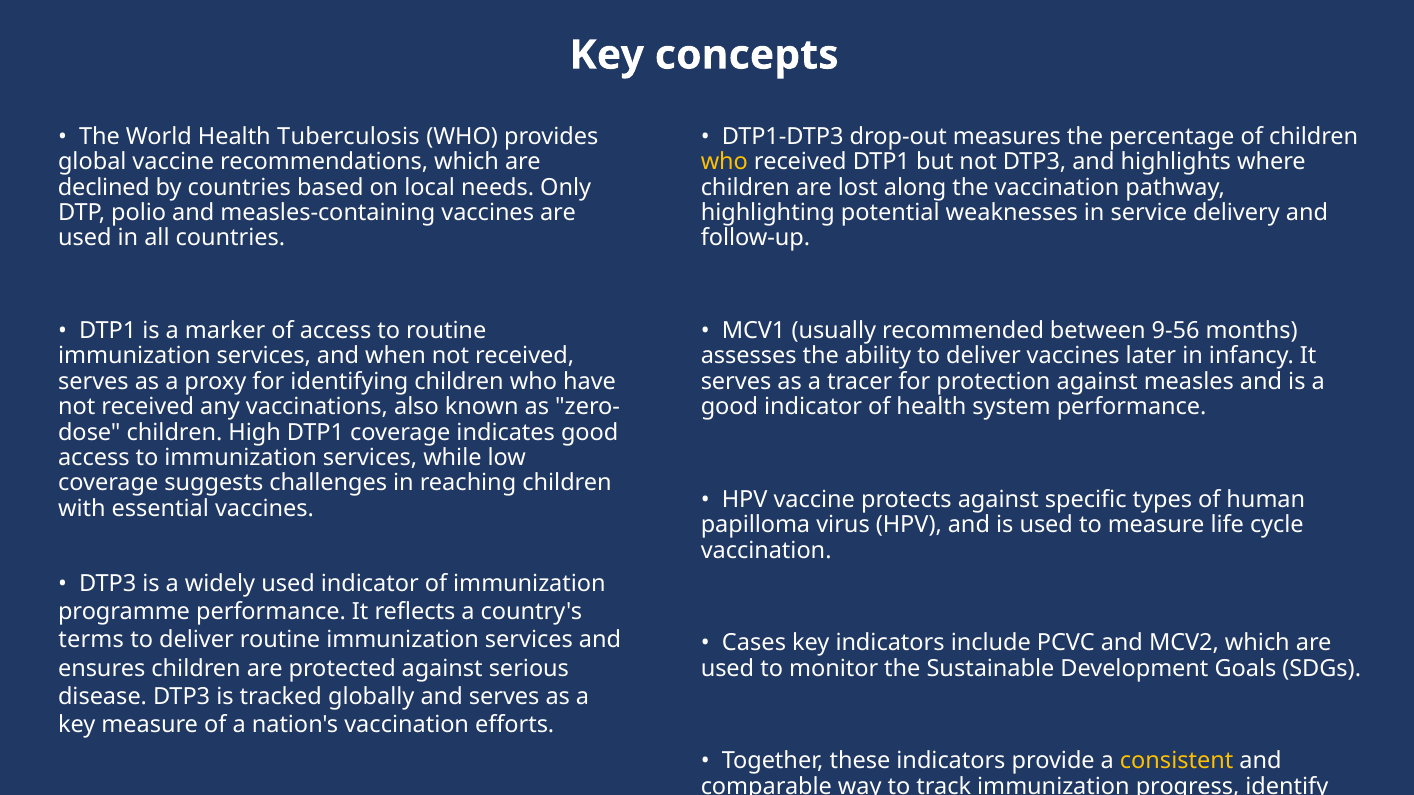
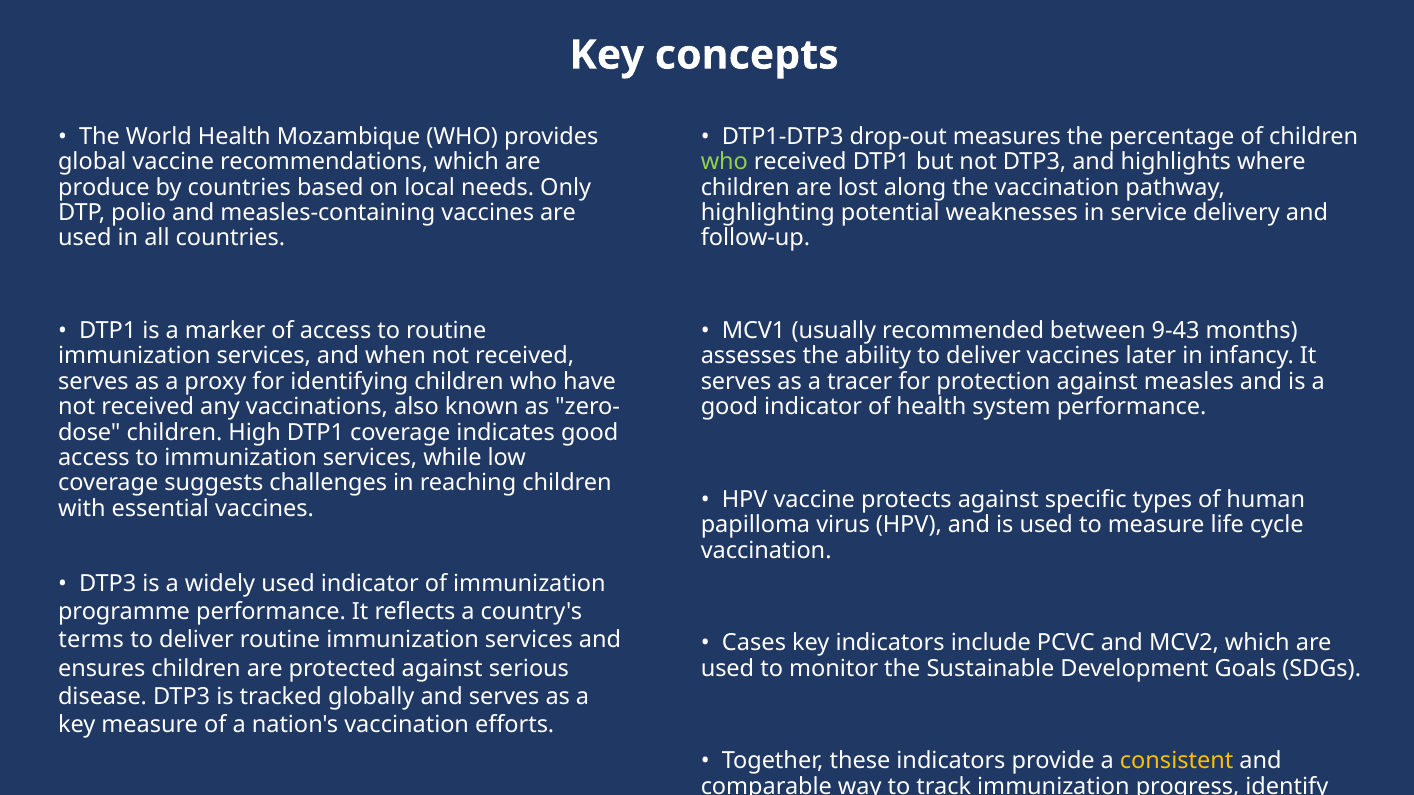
Tuberculosis: Tuberculosis -> Mozambique (349, 137)
who colour: yellow -> light green (724, 162)
declined: declined -> produce (104, 187)
9-56: 9-56 -> 9-43 (1176, 331)
